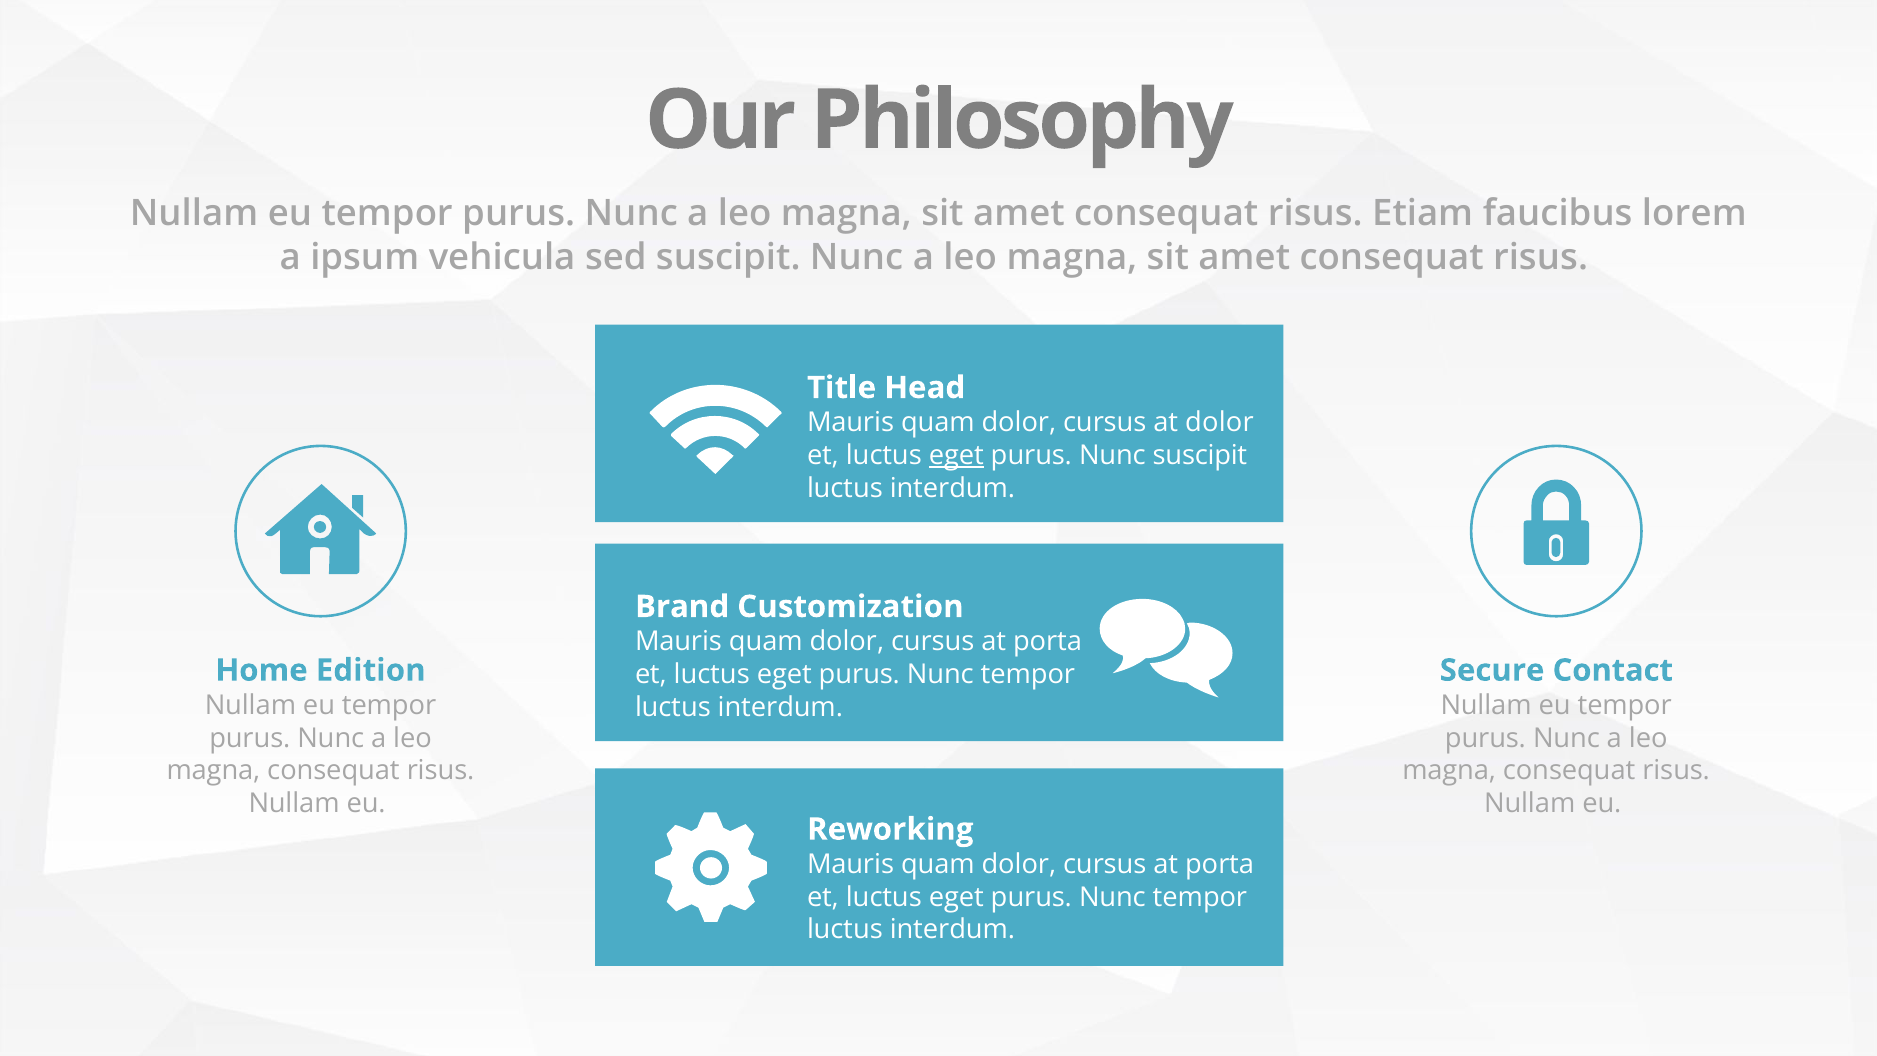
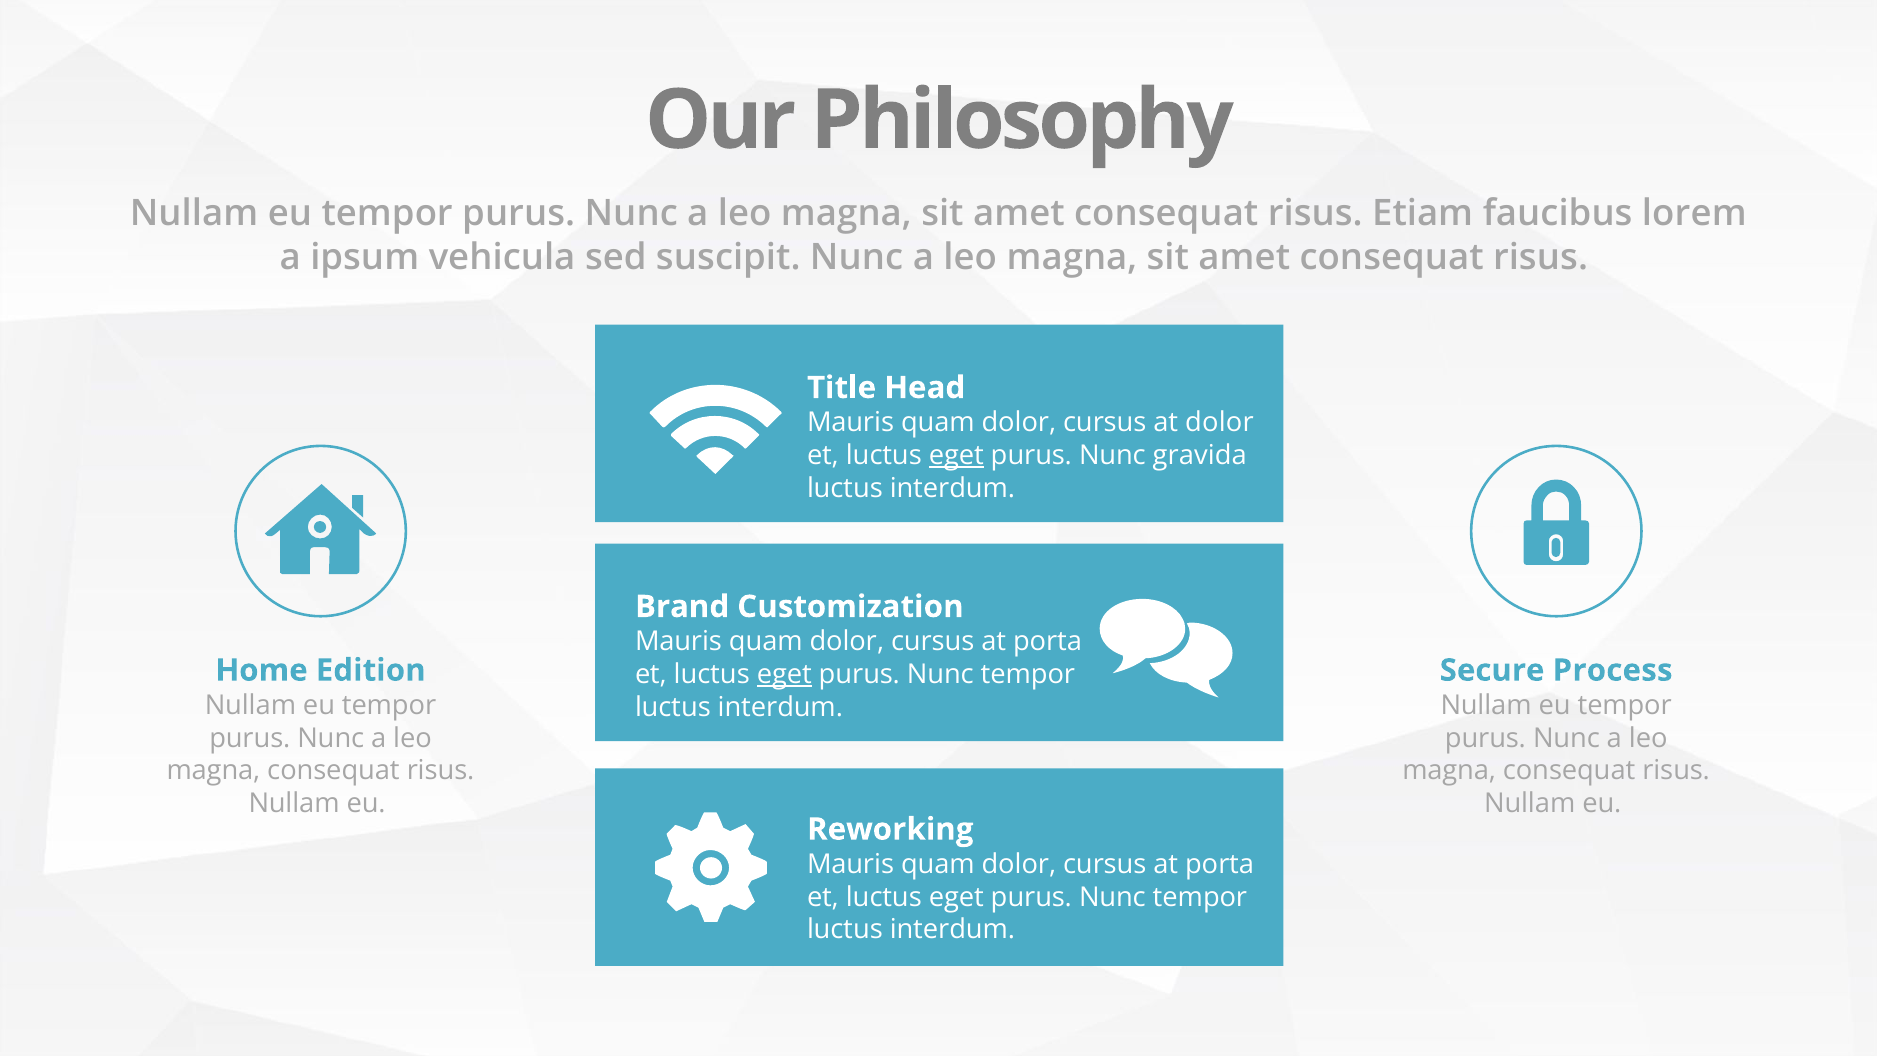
Nunc suscipit: suscipit -> gravida (1200, 455)
Contact: Contact -> Process (1613, 670)
eget underline: none -> present (784, 674)
